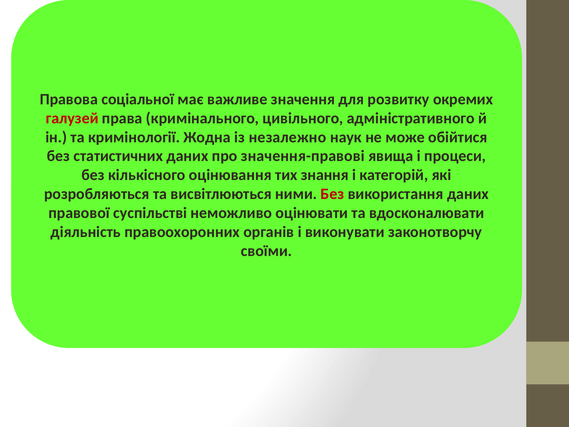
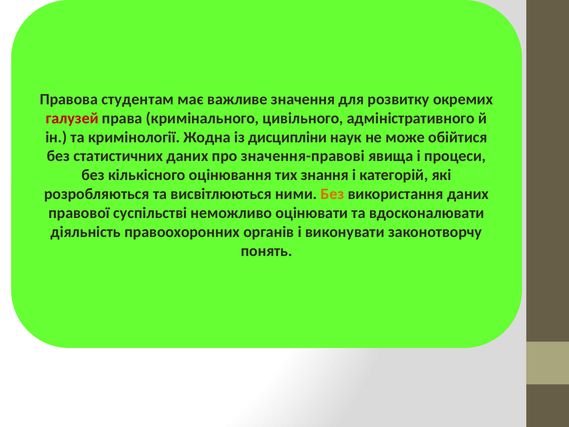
соціальної: соціальної -> студентам (138, 99)
незалежно: незалежно -> дисципліни (288, 137)
Без colour: red -> orange (332, 194)
своїми: своїми -> понять (267, 251)
